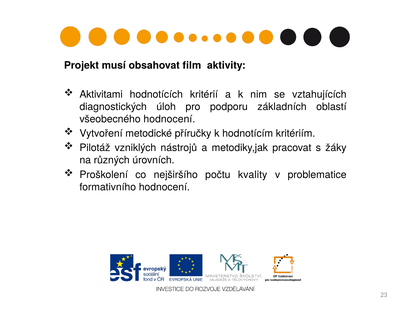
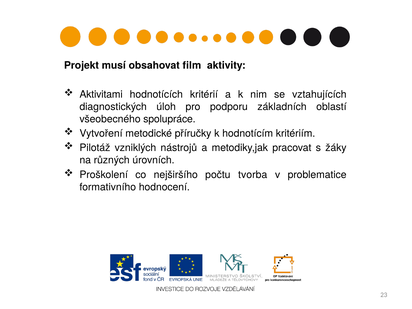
všeobecného hodnocení: hodnocení -> spolupráce (169, 119)
kvality: kvality -> tvorba (253, 175)
